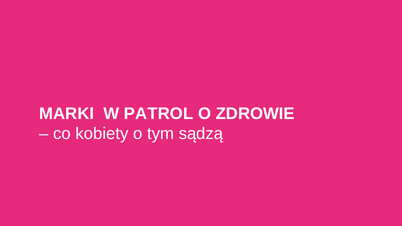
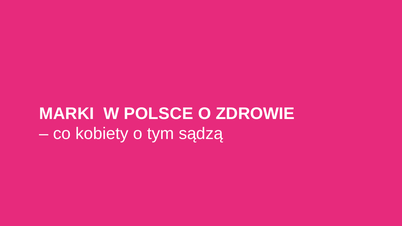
PATROL: PATROL -> POLSCE (159, 114)
